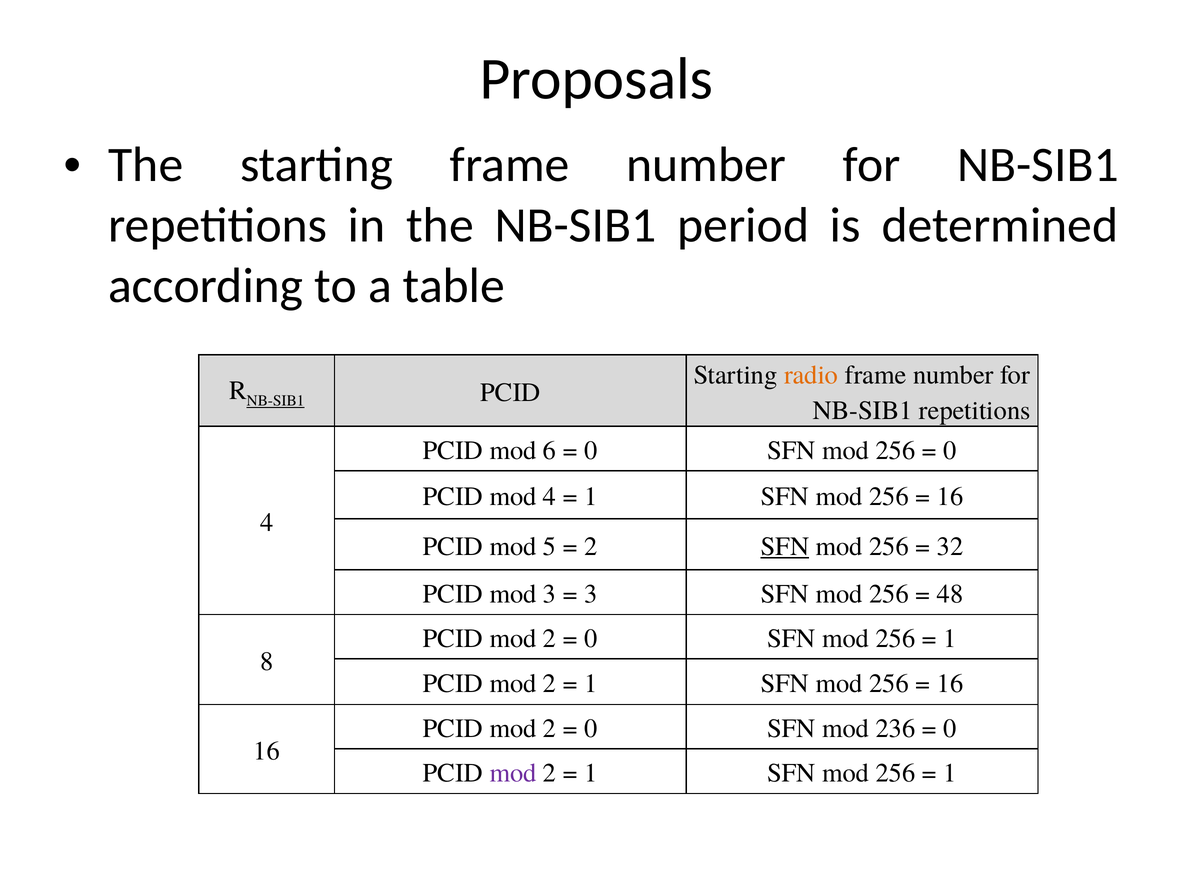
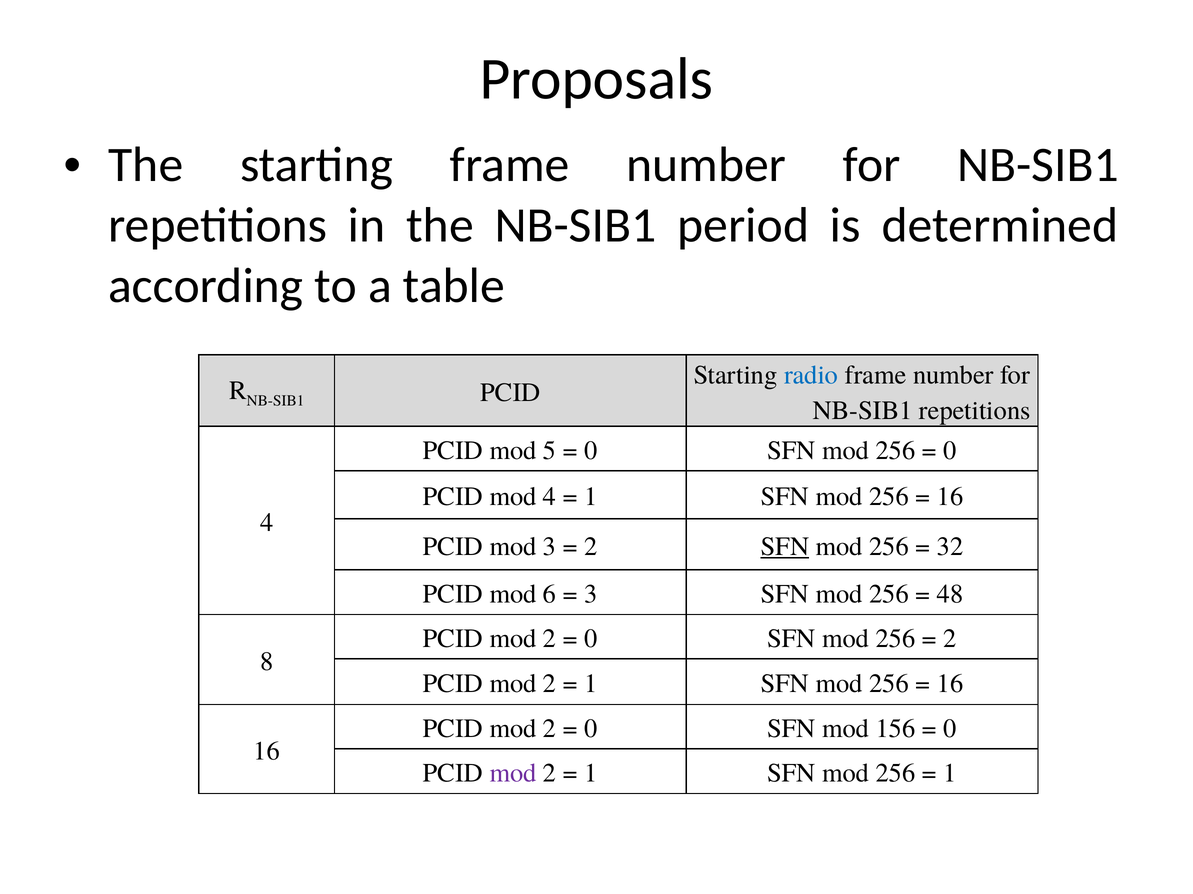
radio colour: orange -> blue (811, 375)
NB-SIB1 underline: present -> none (276, 401)
6: 6 -> 5 (550, 451)
mod 5: 5 -> 3 (550, 547)
mod 3: 3 -> 6 (550, 595)
1: 1 -> 2 (950, 639)
236: 236 -> 156 (895, 729)
